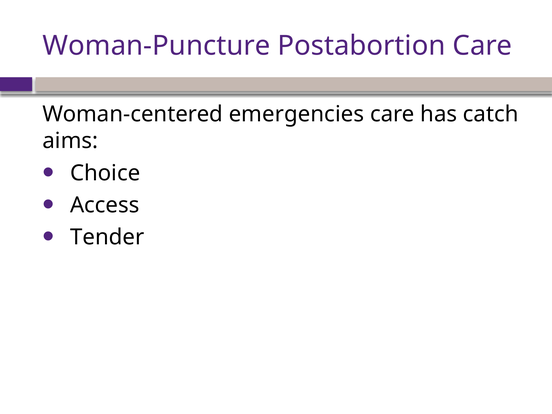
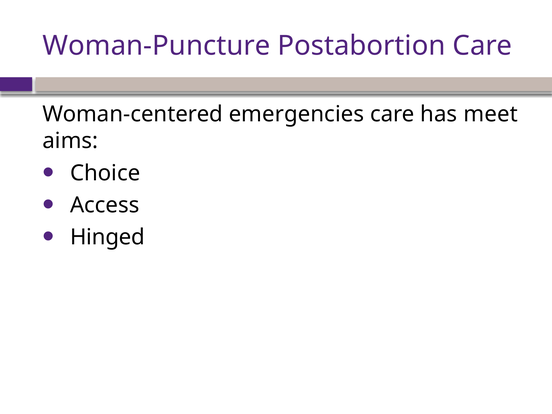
catch: catch -> meet (491, 114)
Tender: Tender -> Hinged (107, 237)
